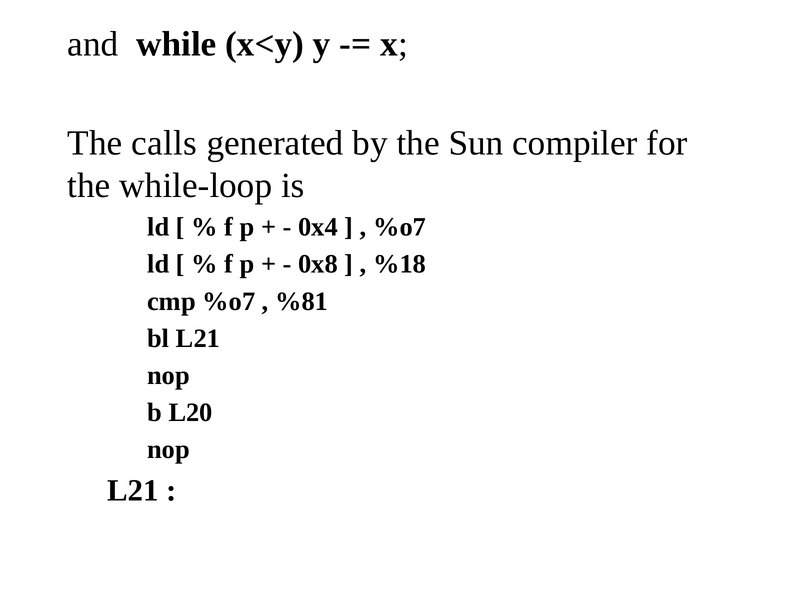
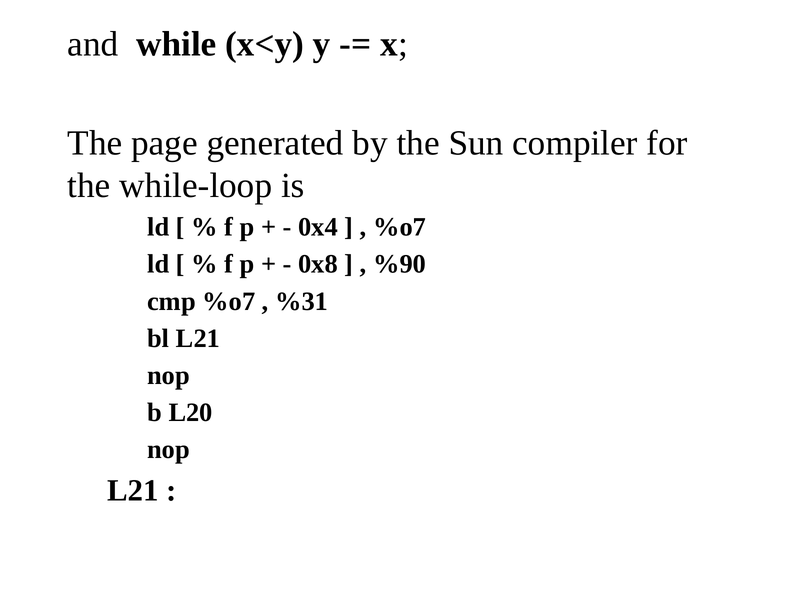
calls: calls -> page (164, 143)
%18: %18 -> %90 (400, 264)
%81: %81 -> %31 (302, 301)
